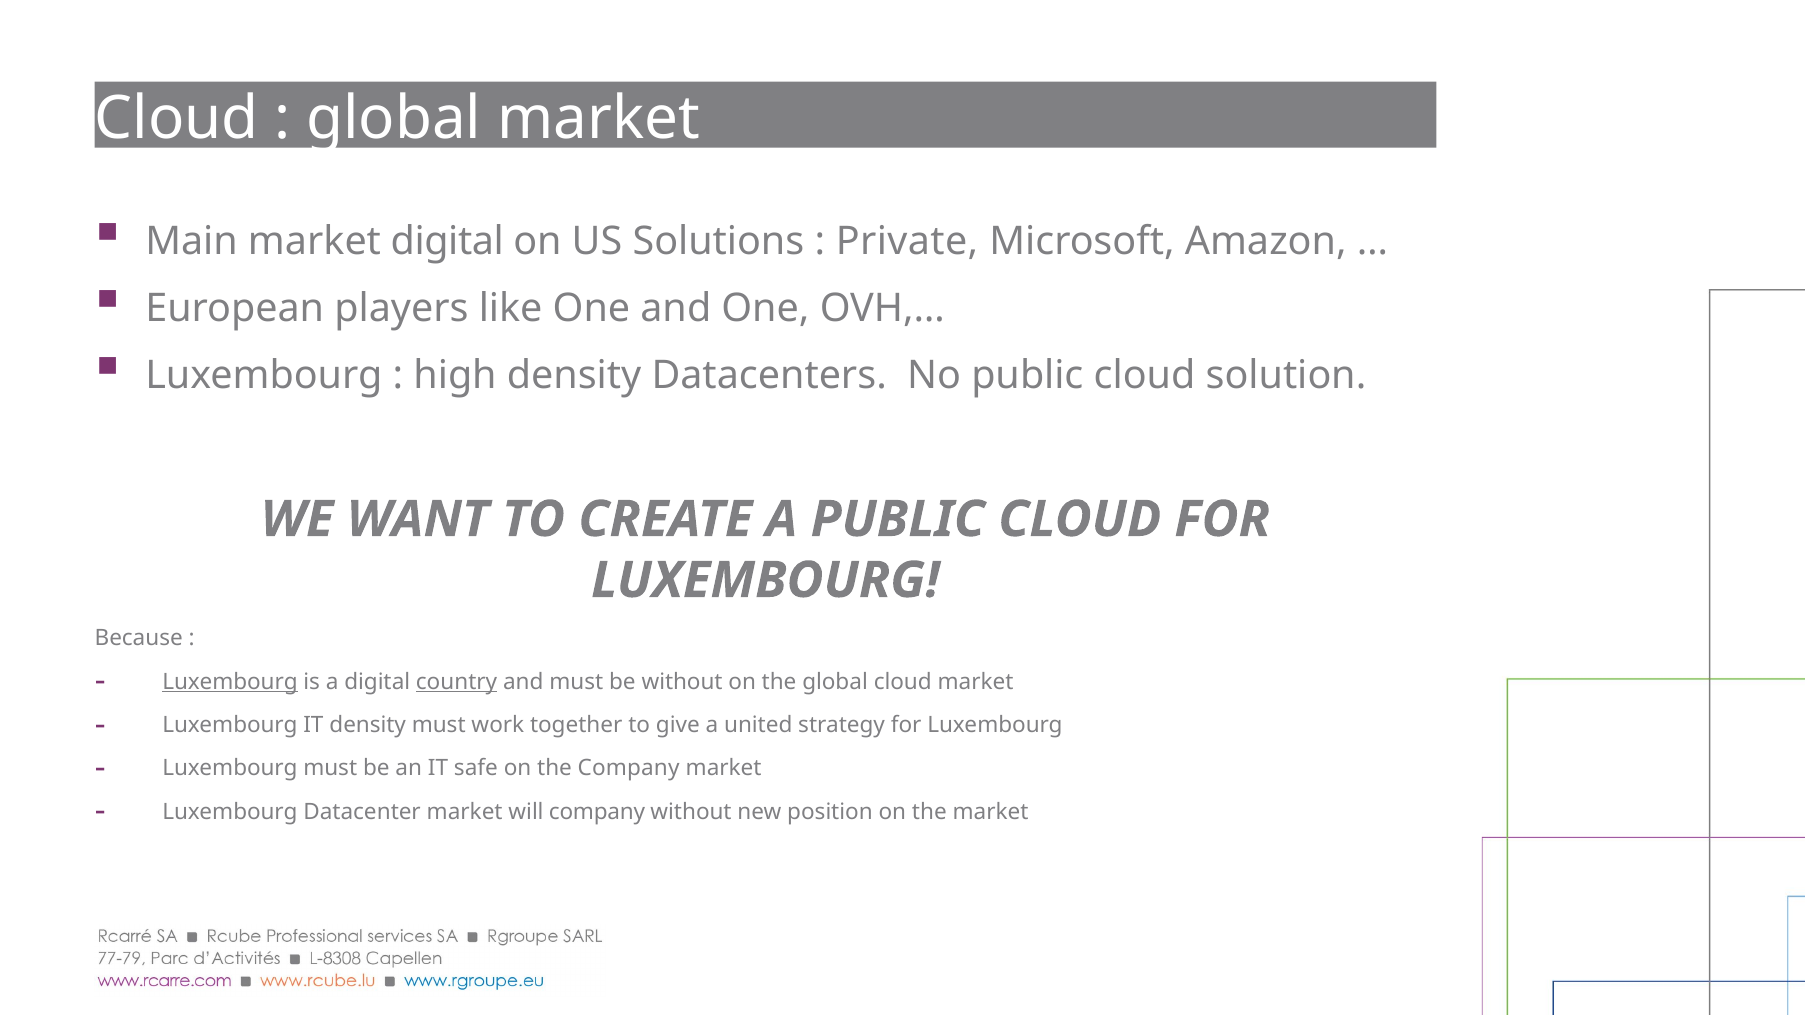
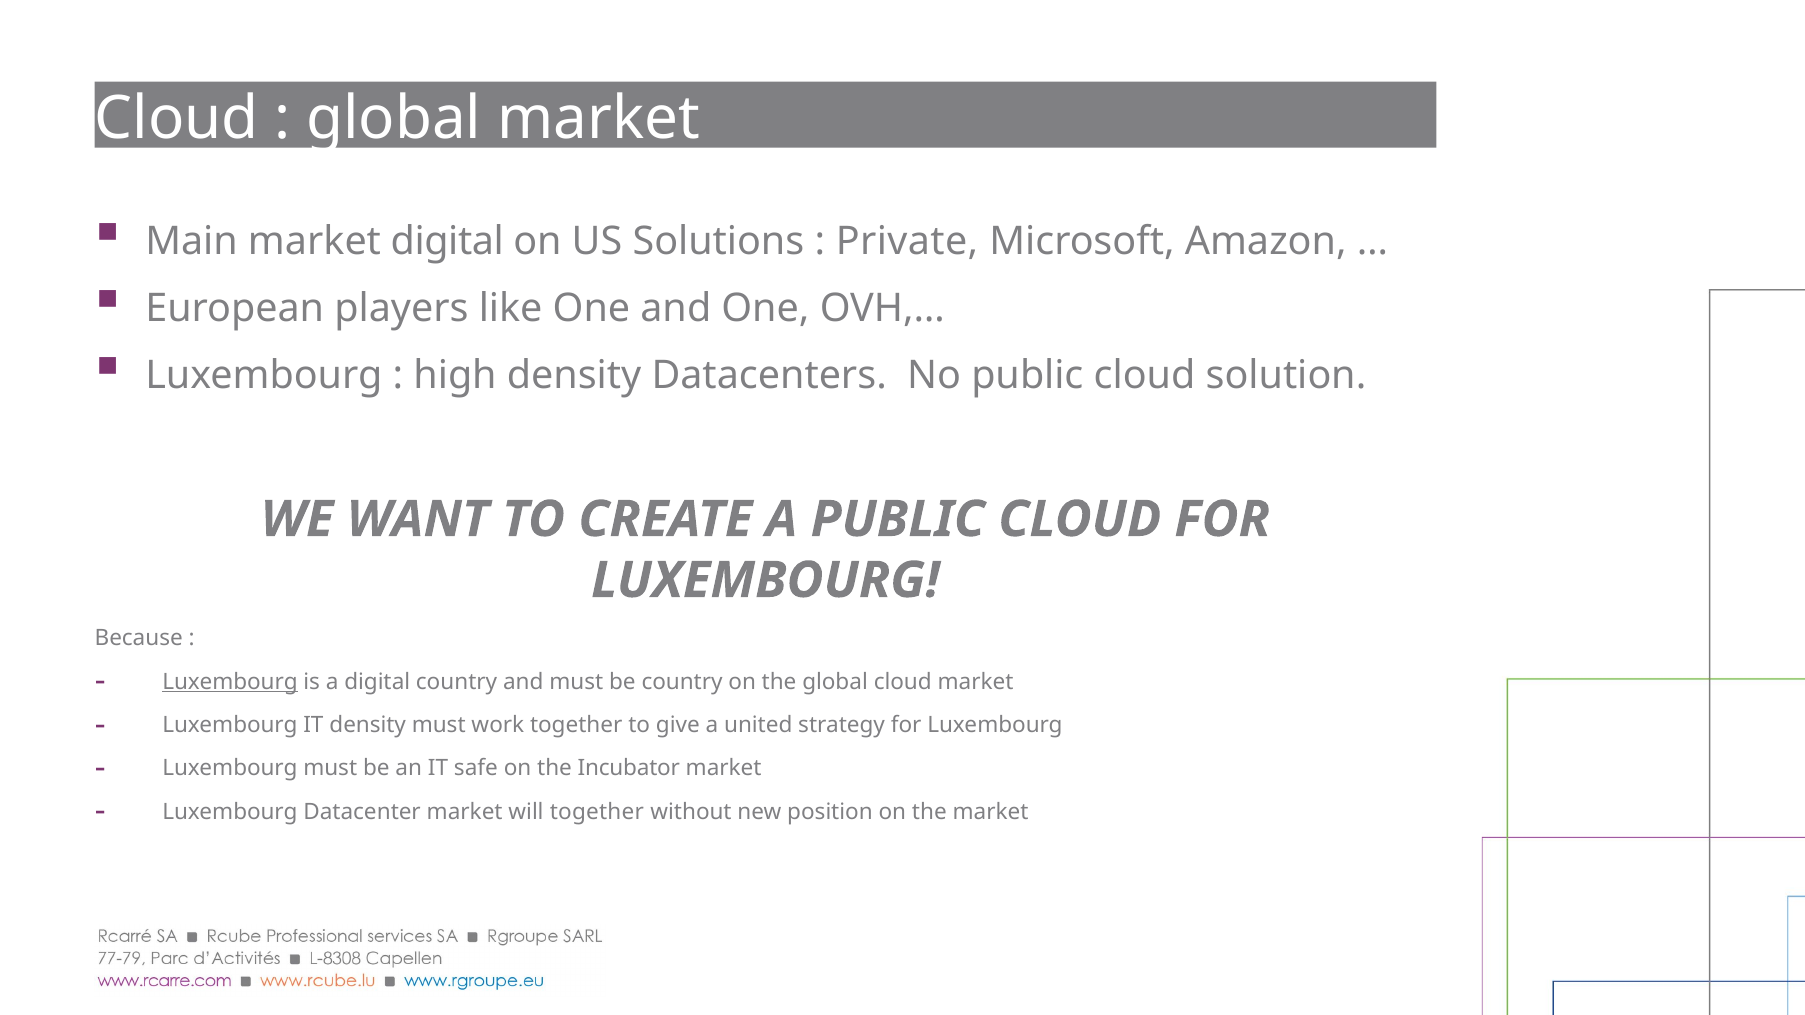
country underline: present -> none (457, 682)
be without: without -> country (682, 682)
the Company: Company -> Incubator (629, 769)
will company: company -> together (597, 812)
